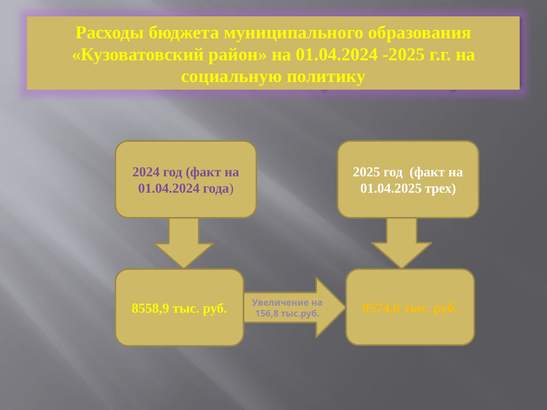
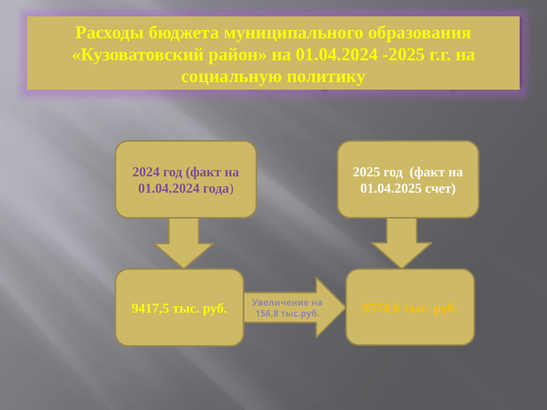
трех: трех -> счет (440, 189)
8558,9: 8558,9 -> 9417,5 (150, 309)
